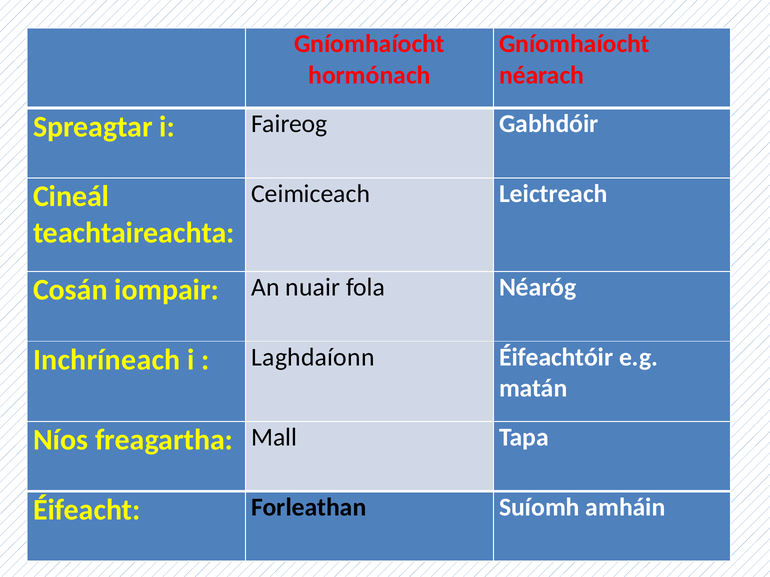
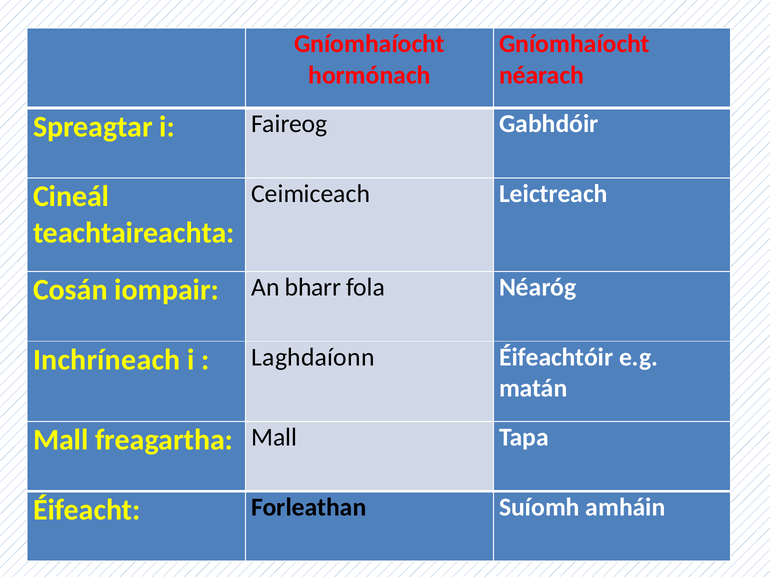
nuair: nuair -> bharr (313, 288)
Níos: Níos -> Mall (61, 440)
